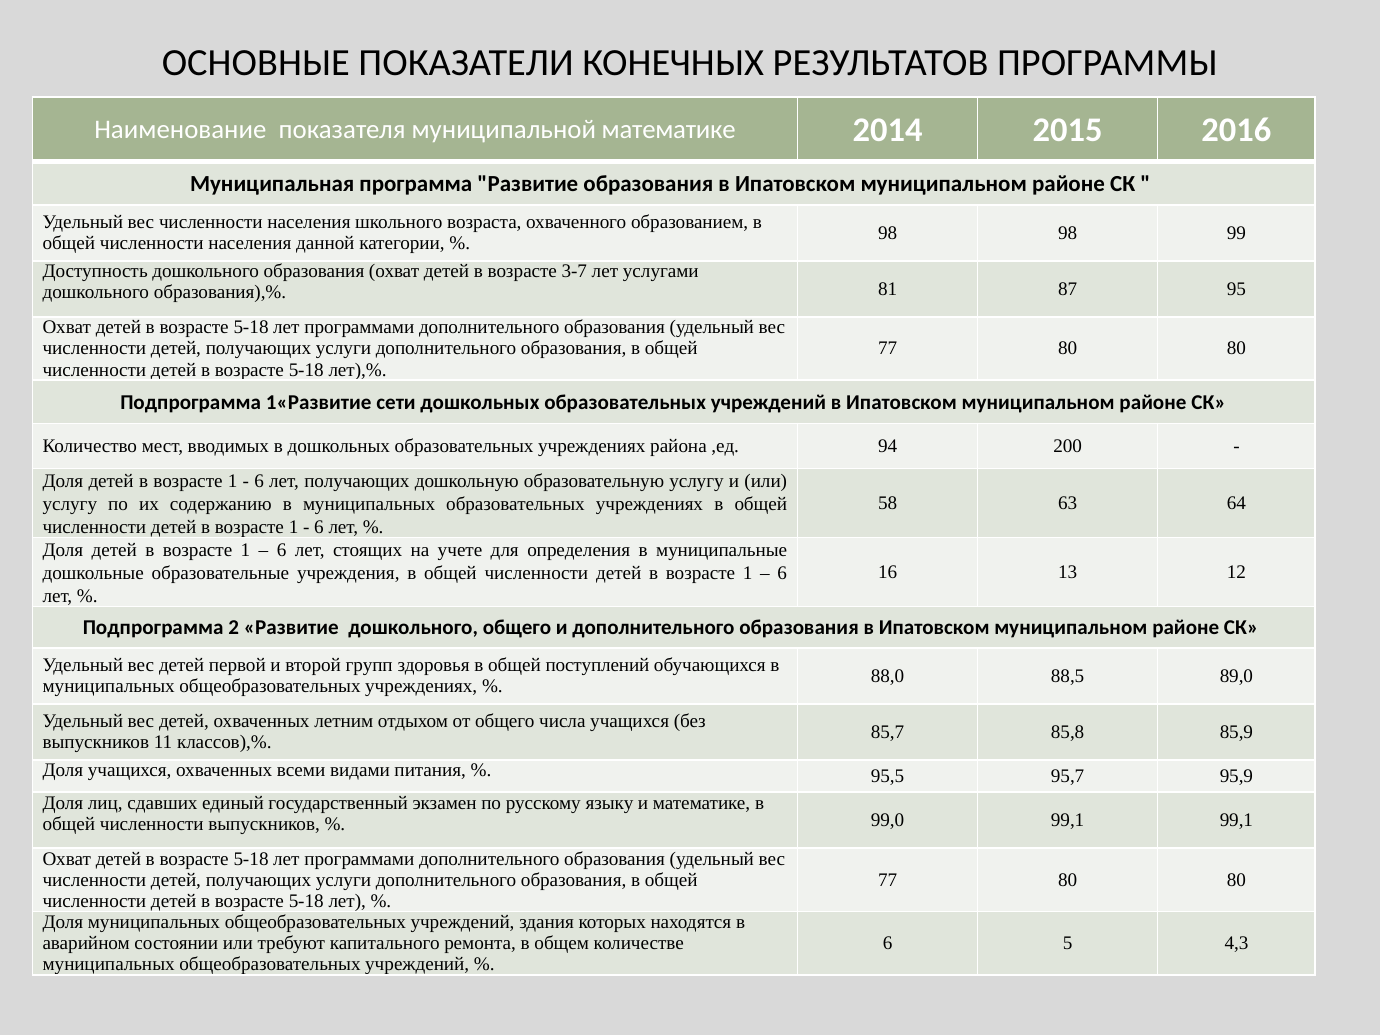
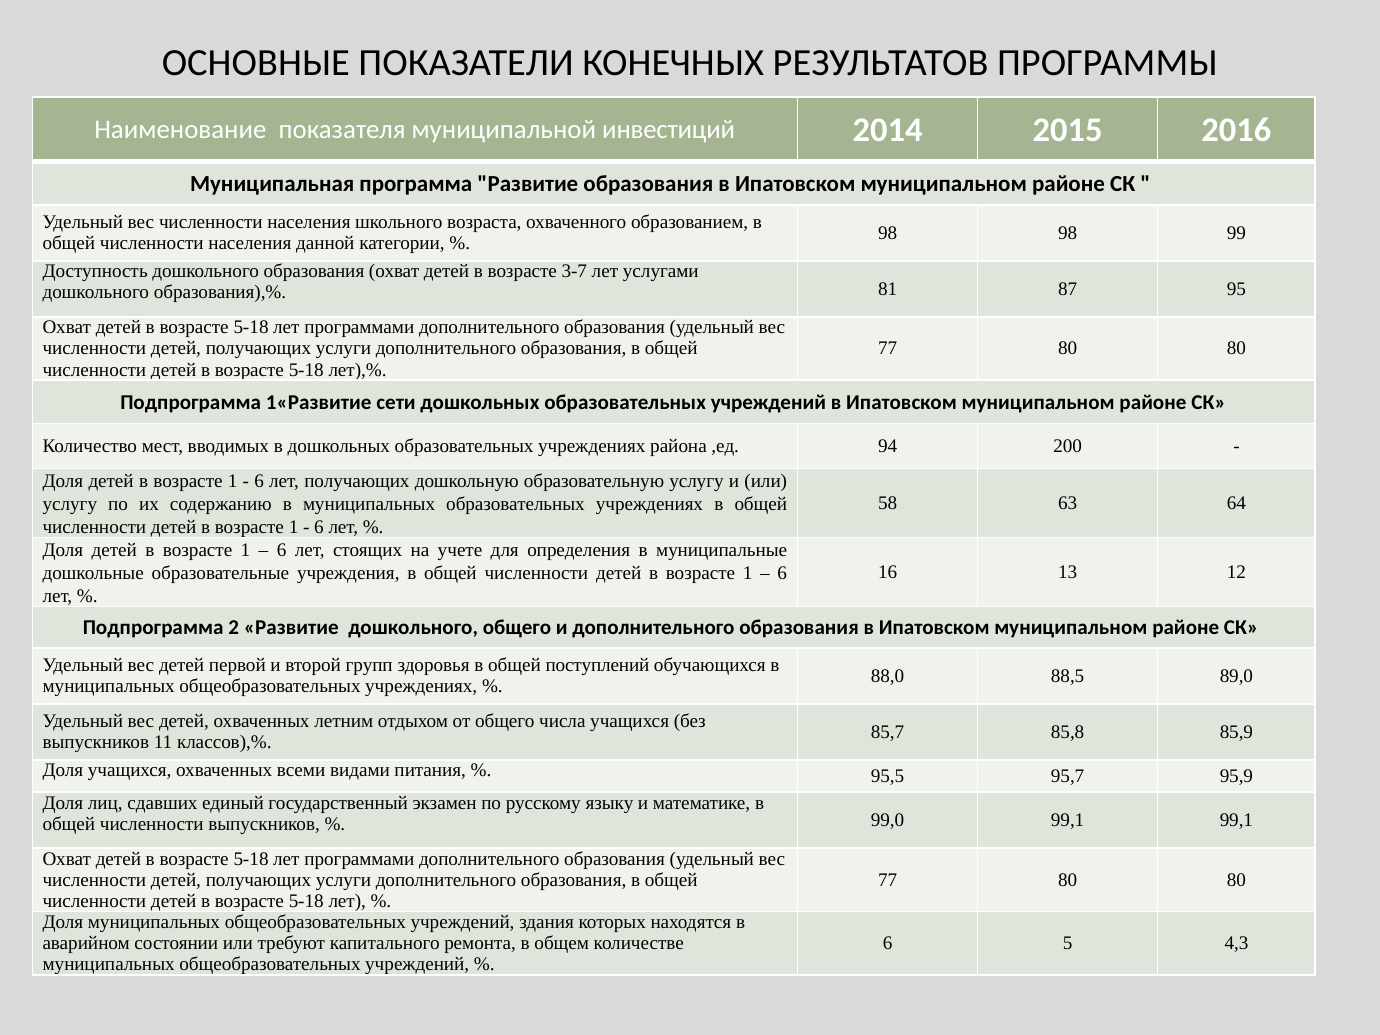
муниципальной математике: математике -> инвестиций (669, 130)
